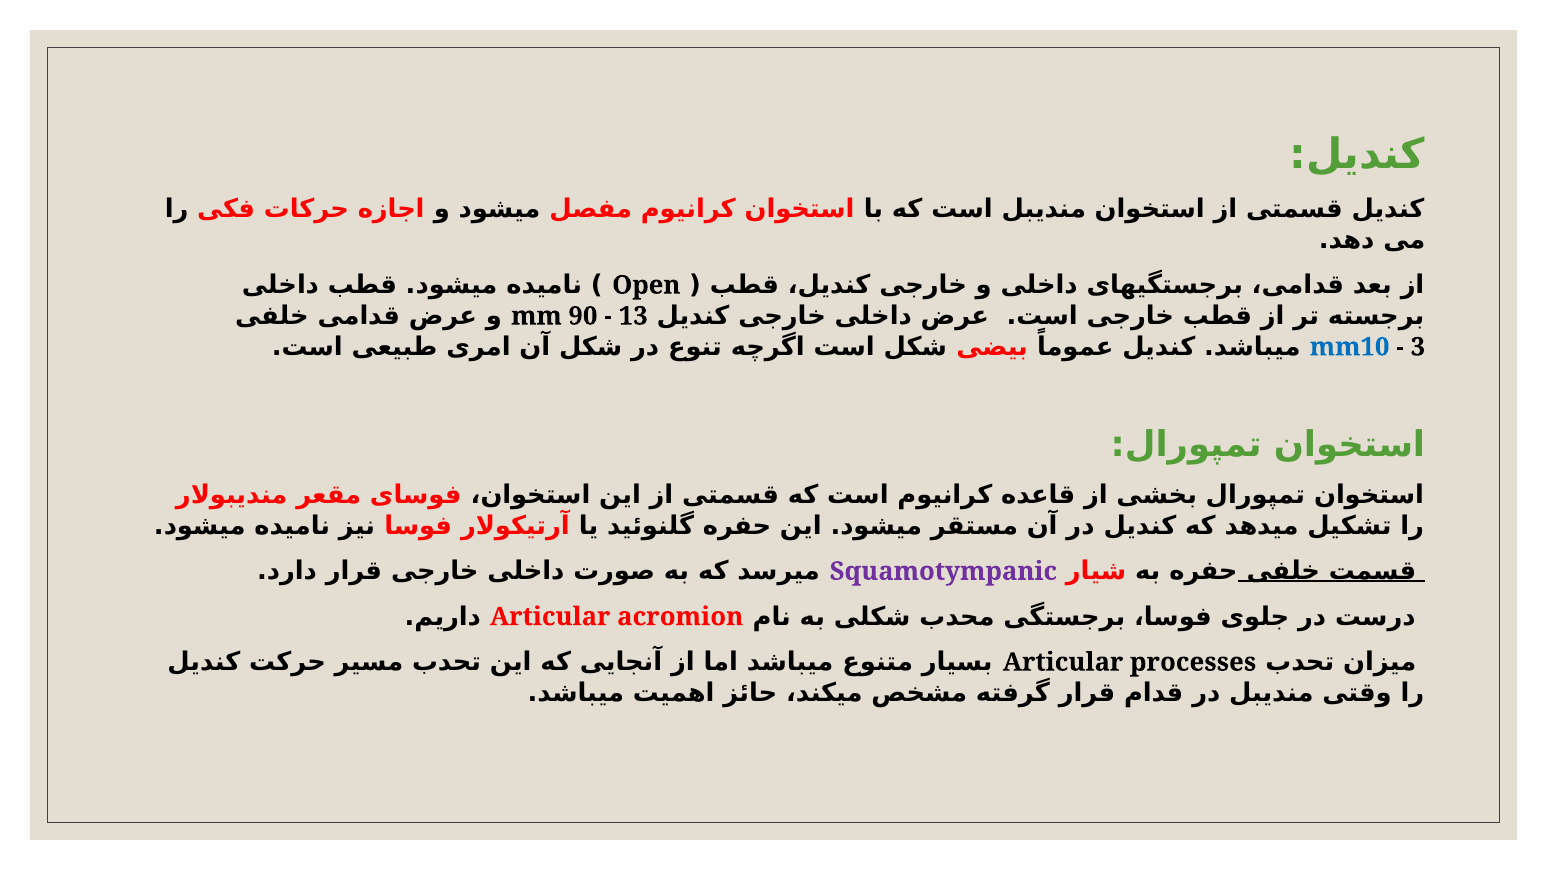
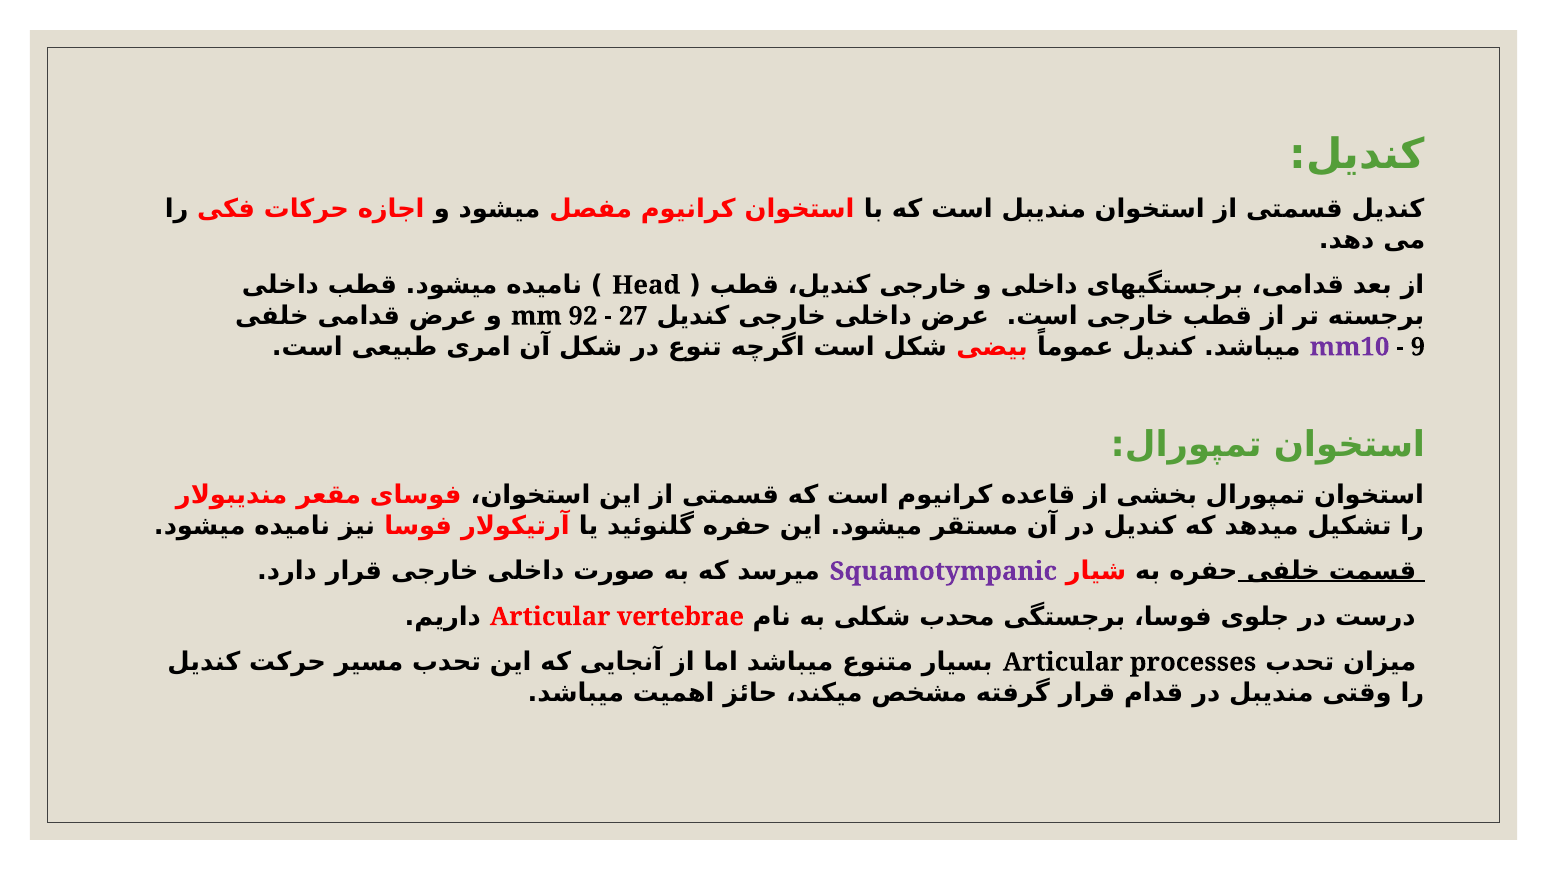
Open: Open -> Head (646, 285)
90: 90 -> 92 (583, 316)
13: 13 -> 27 (633, 316)
mm10 colour: blue -> purple (1350, 347)
3: 3 -> 9 (1418, 347)
acromion: acromion -> vertebrae (680, 617)
